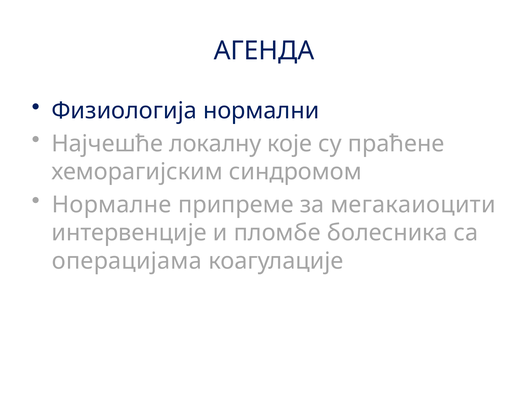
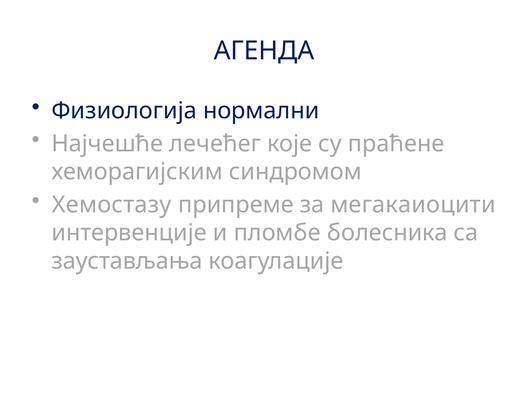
локалну: локалну -> лечећег (215, 144)
Нормалне: Нормалне -> Хемостазу (112, 205)
операцијама: операцијама -> заустављања (127, 261)
